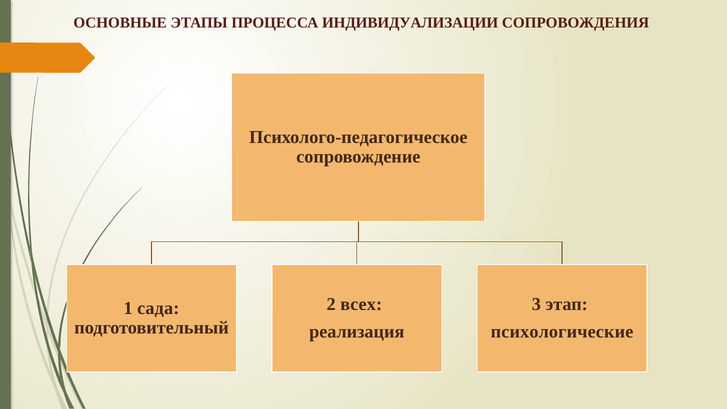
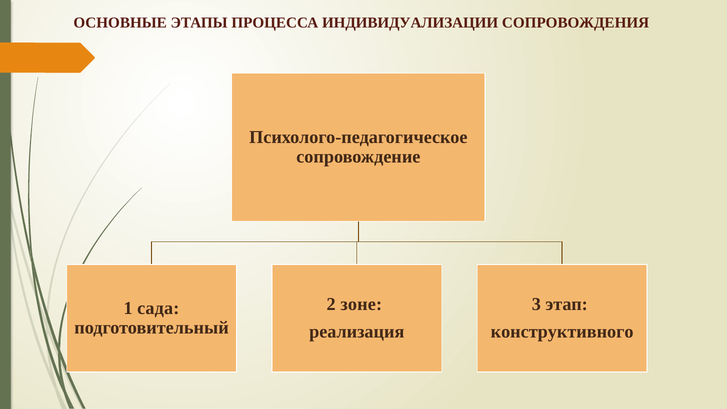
всех: всех -> зоне (361, 304)
психологические: психологические -> конструктивного (562, 332)
